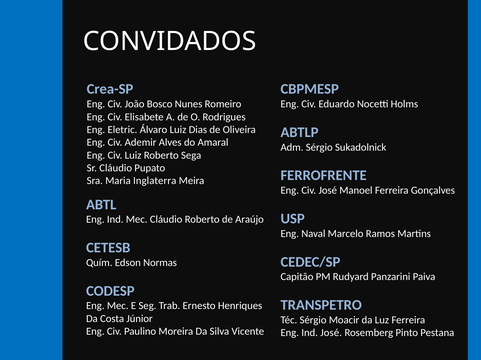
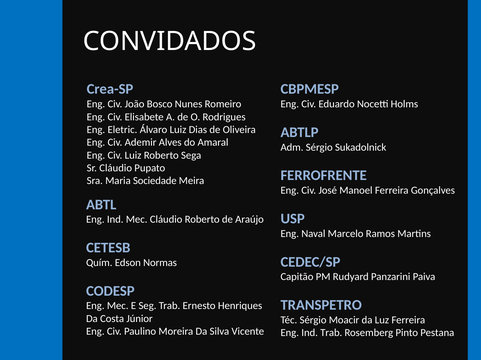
Inglaterra: Inglaterra -> Sociedade (155, 181)
Ind José: José -> Trab (331, 333)
